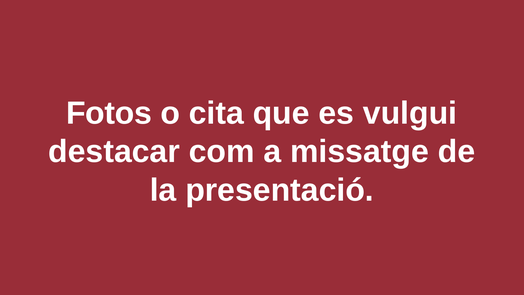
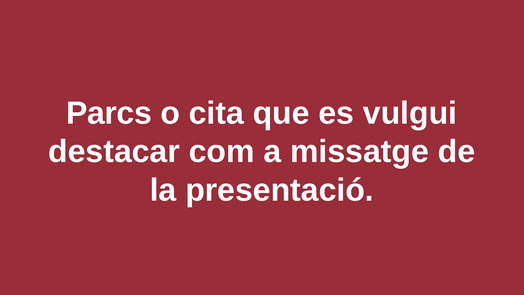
Fotos: Fotos -> Parcs (109, 113)
